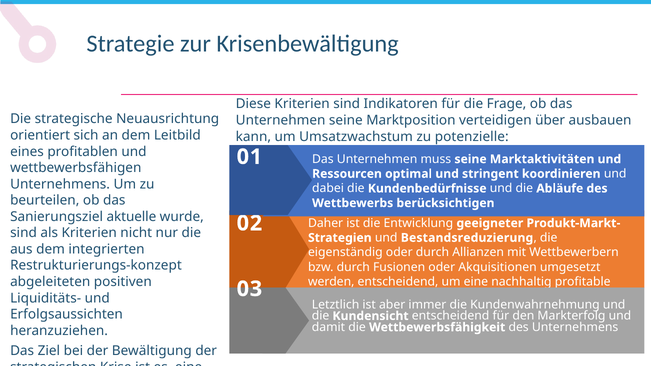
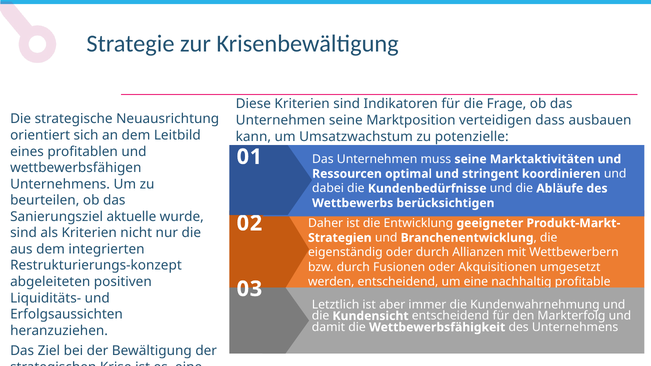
über: über -> dass (550, 120)
Bestandsreduzierung: Bestandsreduzierung -> Branchenentwicklung (467, 238)
